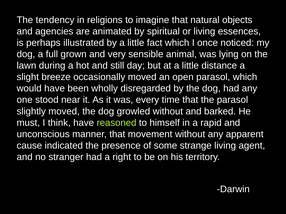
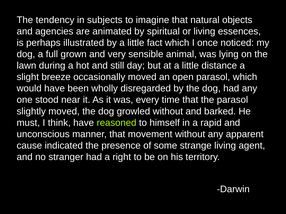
religions: religions -> subjects (105, 20)
